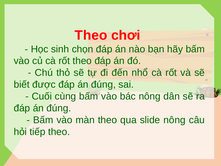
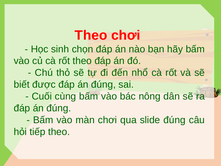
màn theo: theo -> chơi (107, 120)
slide nông: nông -> đúng (174, 120)
